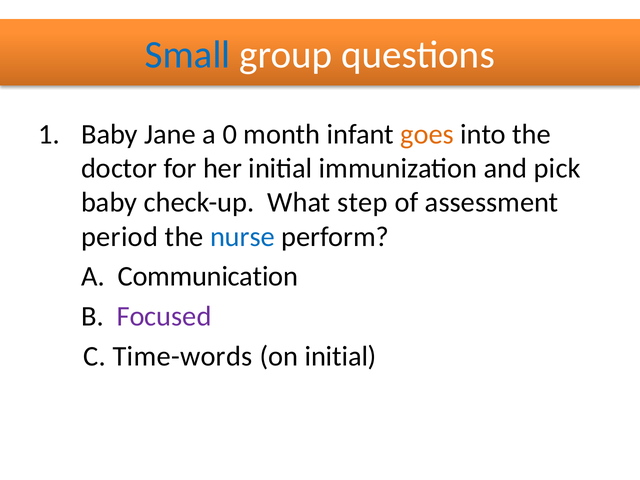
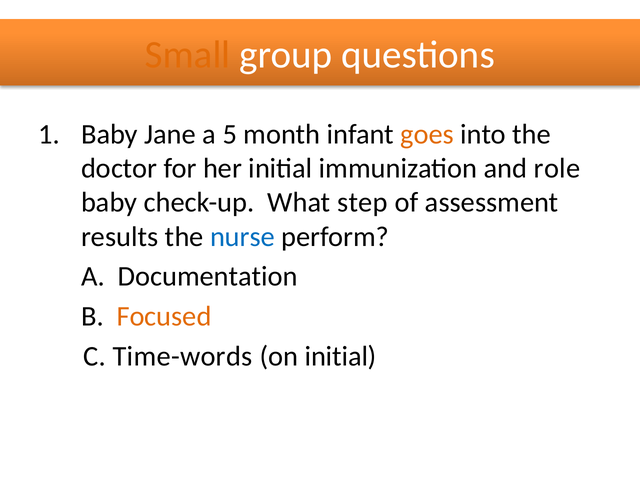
Small colour: blue -> orange (188, 55)
0: 0 -> 5 (230, 134)
pick: pick -> role (557, 168)
period: period -> results (120, 237)
Communication: Communication -> Documentation (208, 277)
Focused colour: purple -> orange (164, 316)
